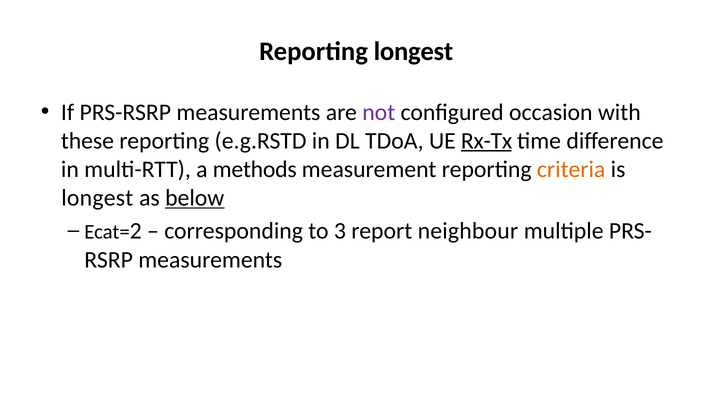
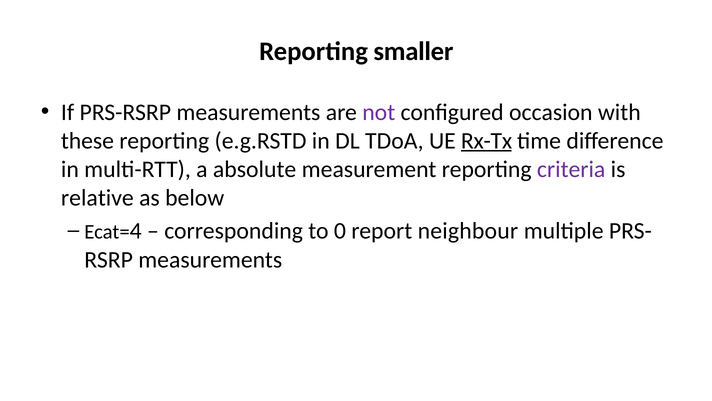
Reporting longest: longest -> smaller (413, 51)
methods: methods -> absolute (255, 169)
criteria colour: orange -> purple (571, 169)
longest: longest -> relative (97, 198)
below underline: present -> none (195, 198)
2: 2 -> 4 (136, 231)
3: 3 -> 0 (340, 231)
